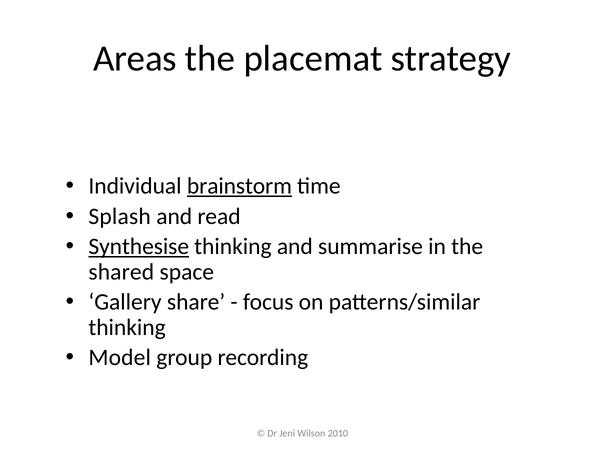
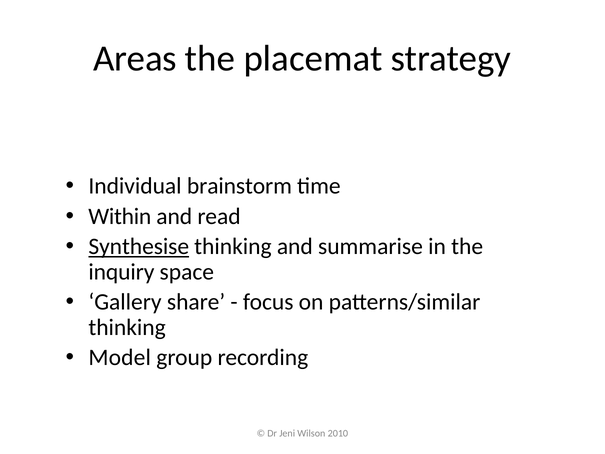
brainstorm underline: present -> none (239, 186)
Splash: Splash -> Within (120, 216)
shared: shared -> inquiry (121, 272)
